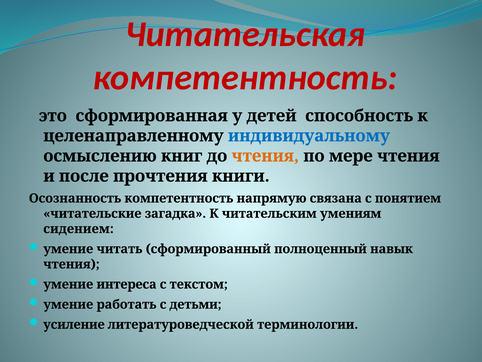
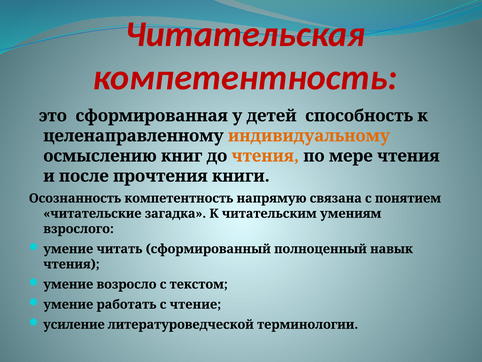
индивидуальному colour: blue -> orange (309, 136)
сидением: сидением -> взрослого (79, 229)
интереса: интереса -> возросло (126, 284)
детьми: детьми -> чтение (195, 304)
